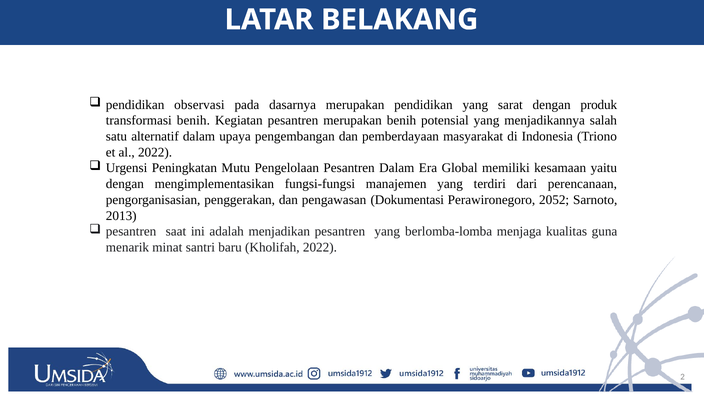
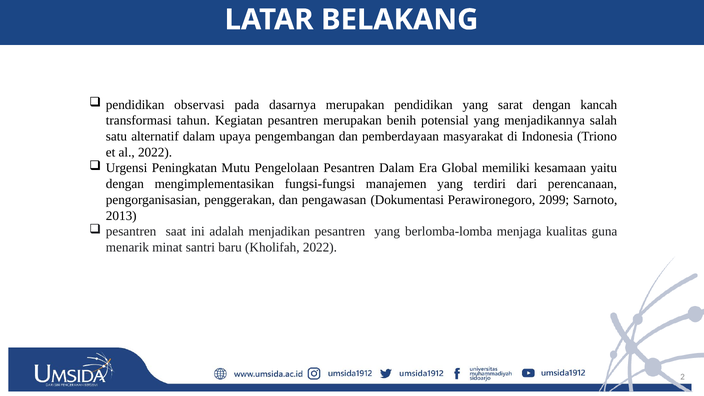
produk: produk -> kancah (599, 105)
transformasi benih: benih -> tahun (193, 121)
2052: 2052 -> 2099 (554, 200)
